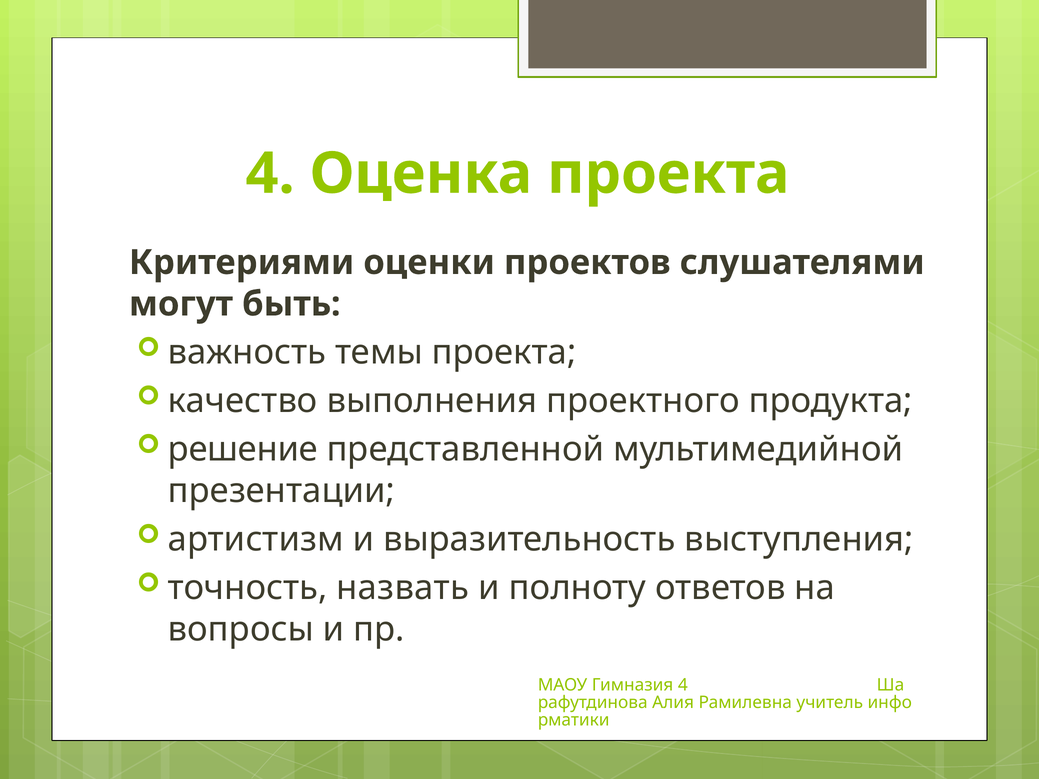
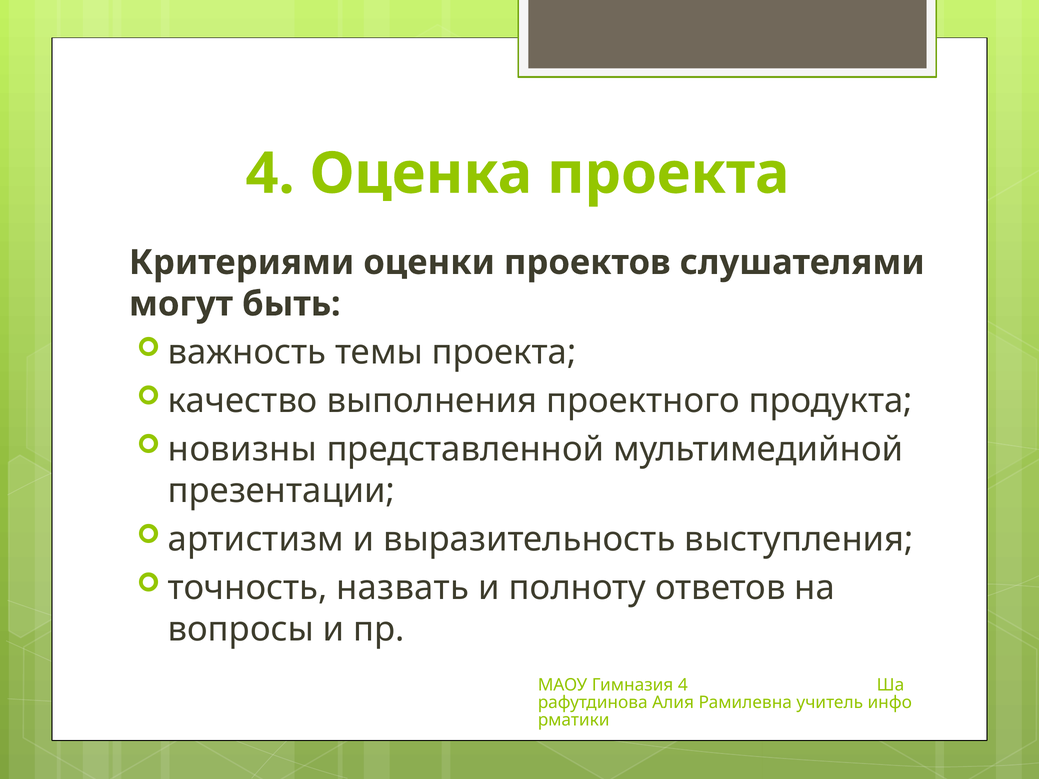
решение: решение -> новизны (243, 450)
